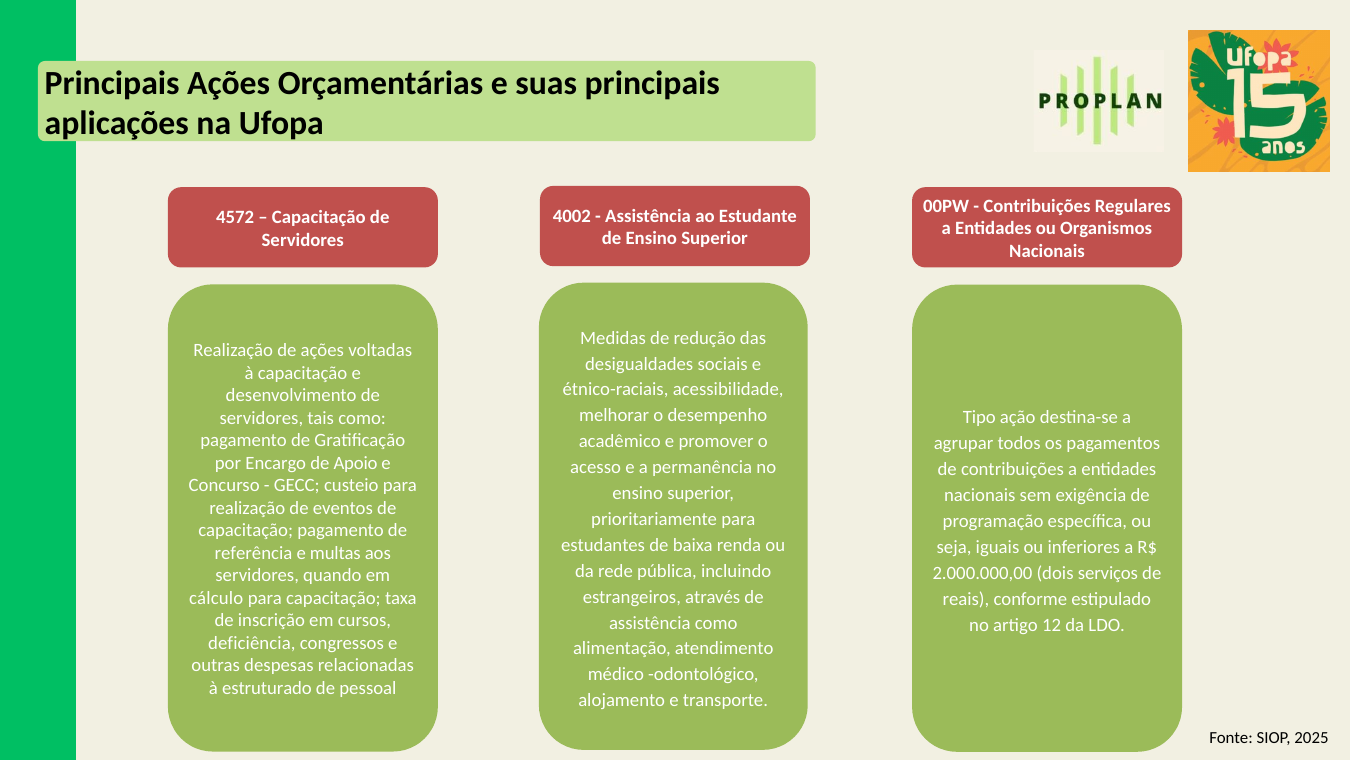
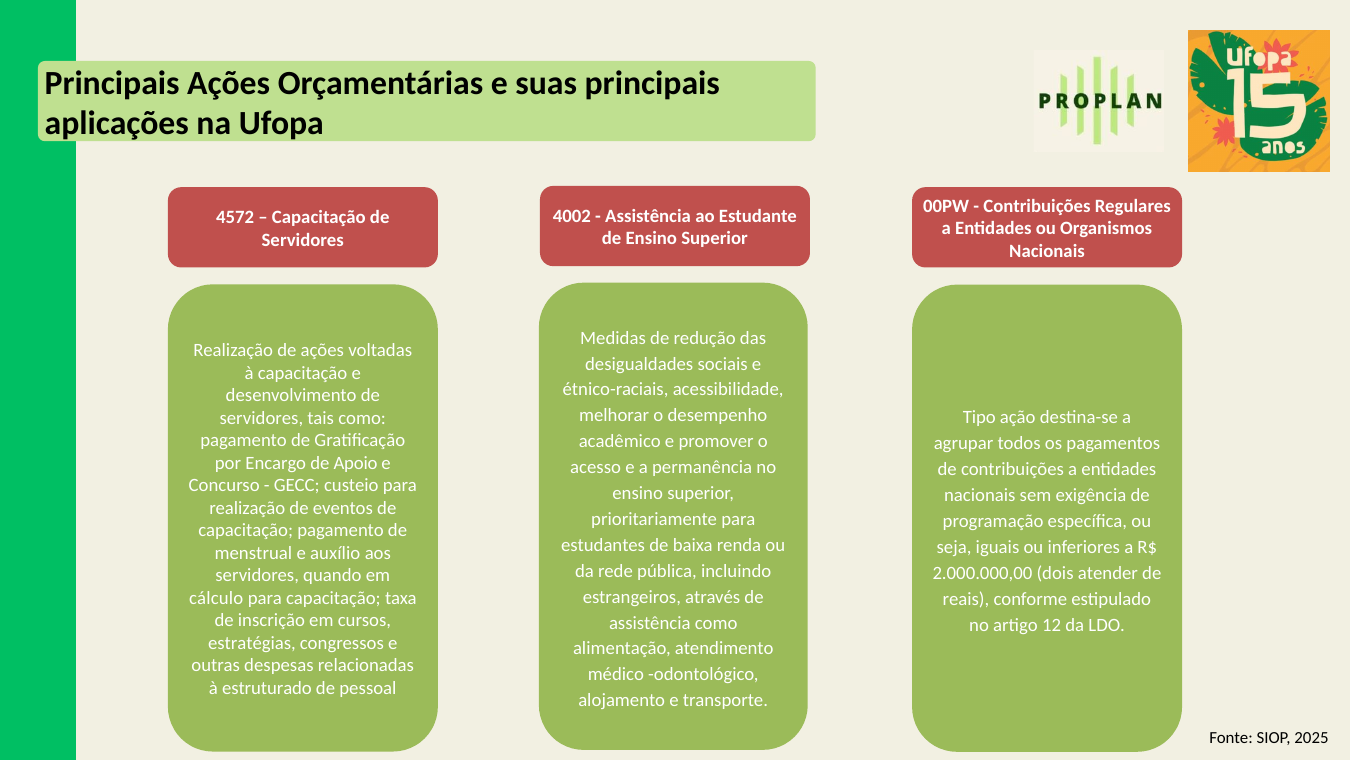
referência: referência -> menstrual (253, 553)
multas: multas -> auxílio (335, 553)
serviços: serviços -> atender (1108, 573)
deficiência: deficiência -> estratégias (252, 643)
